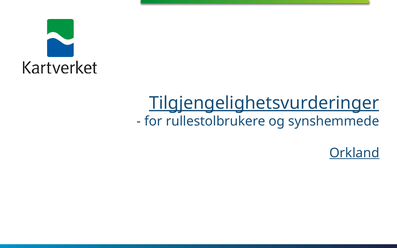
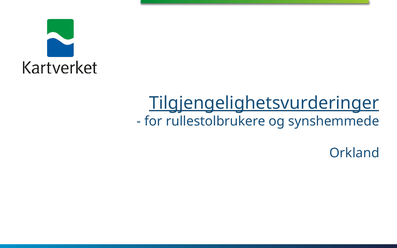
Orkland underline: present -> none (354, 153)
